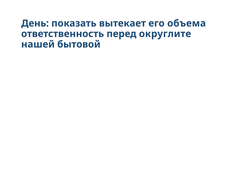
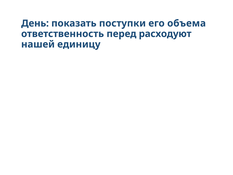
вытекает: вытекает -> поступки (122, 23)
округлите: округлите -> расходуют (165, 34)
бытовой: бытовой -> единицу (79, 44)
